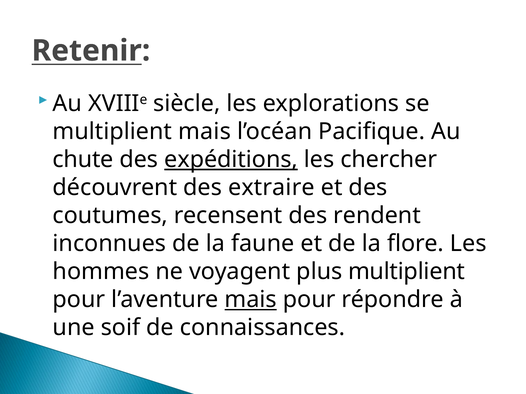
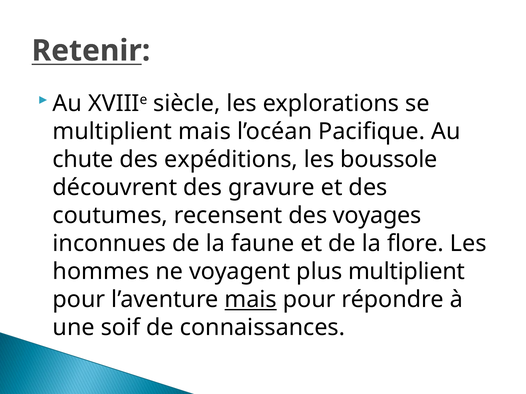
expéditions underline: present -> none (231, 160)
chercher: chercher -> boussole (389, 160)
extraire: extraire -> gravure (271, 188)
rendent: rendent -> voyages (377, 216)
